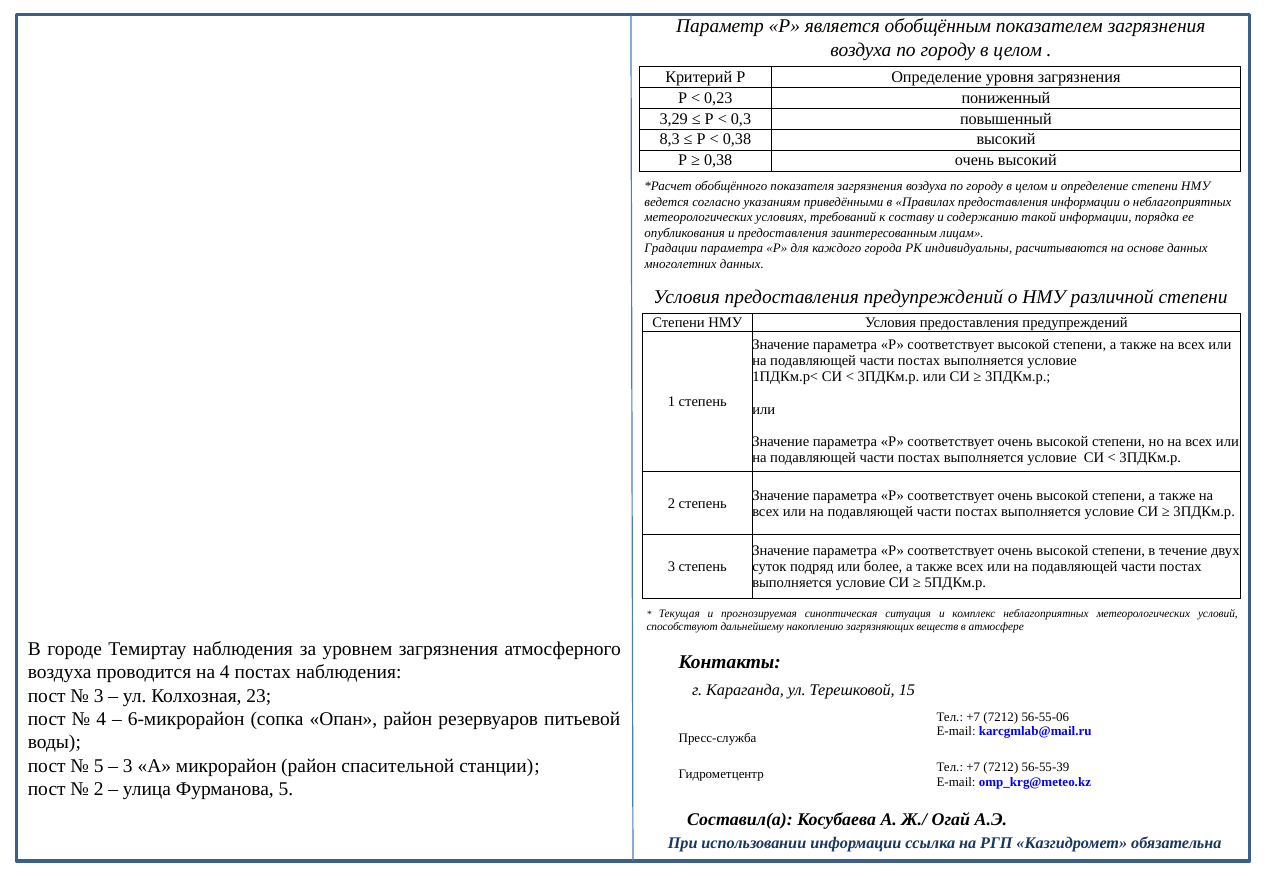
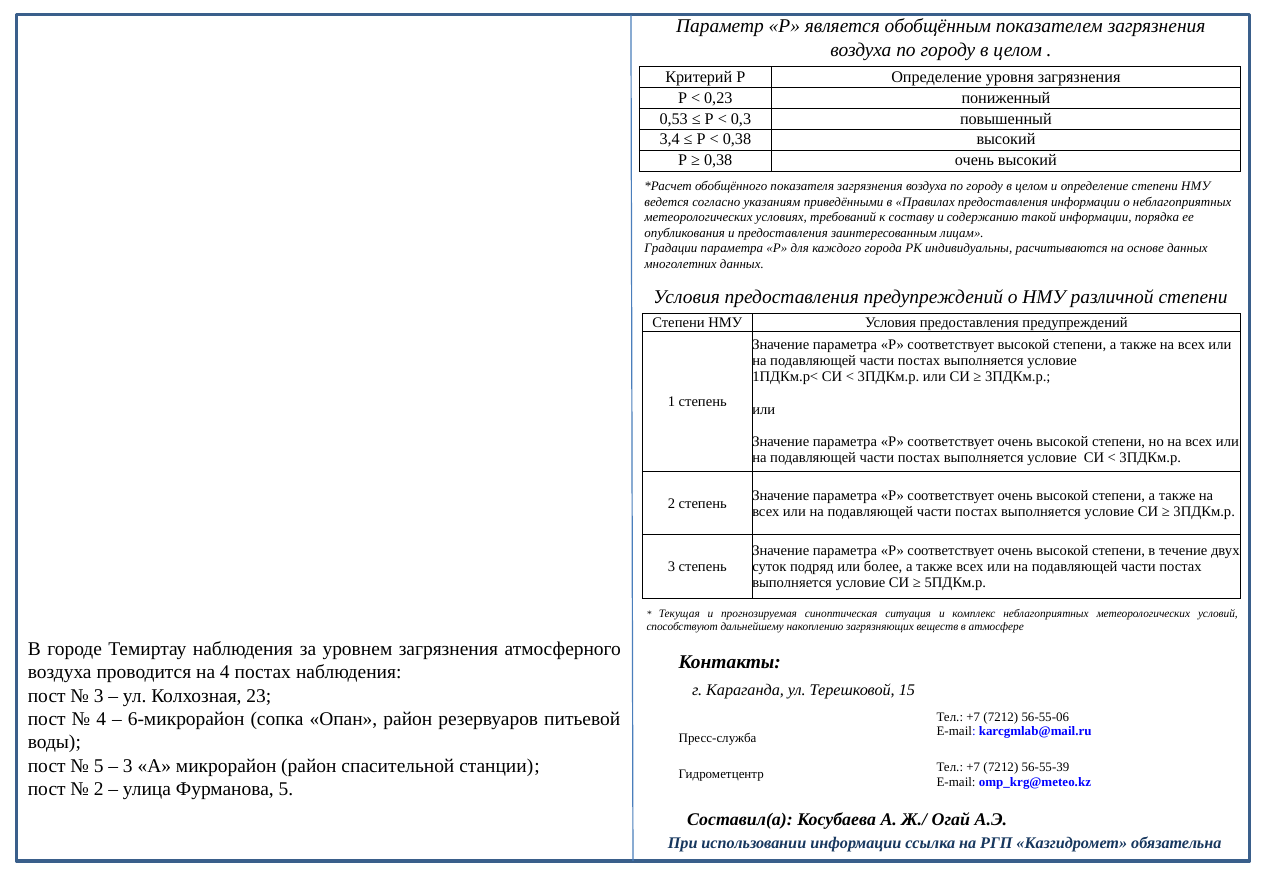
3,29: 3,29 -> 0,53 (674, 119)
8,3: 8,3 -> 3,4 (670, 140)
